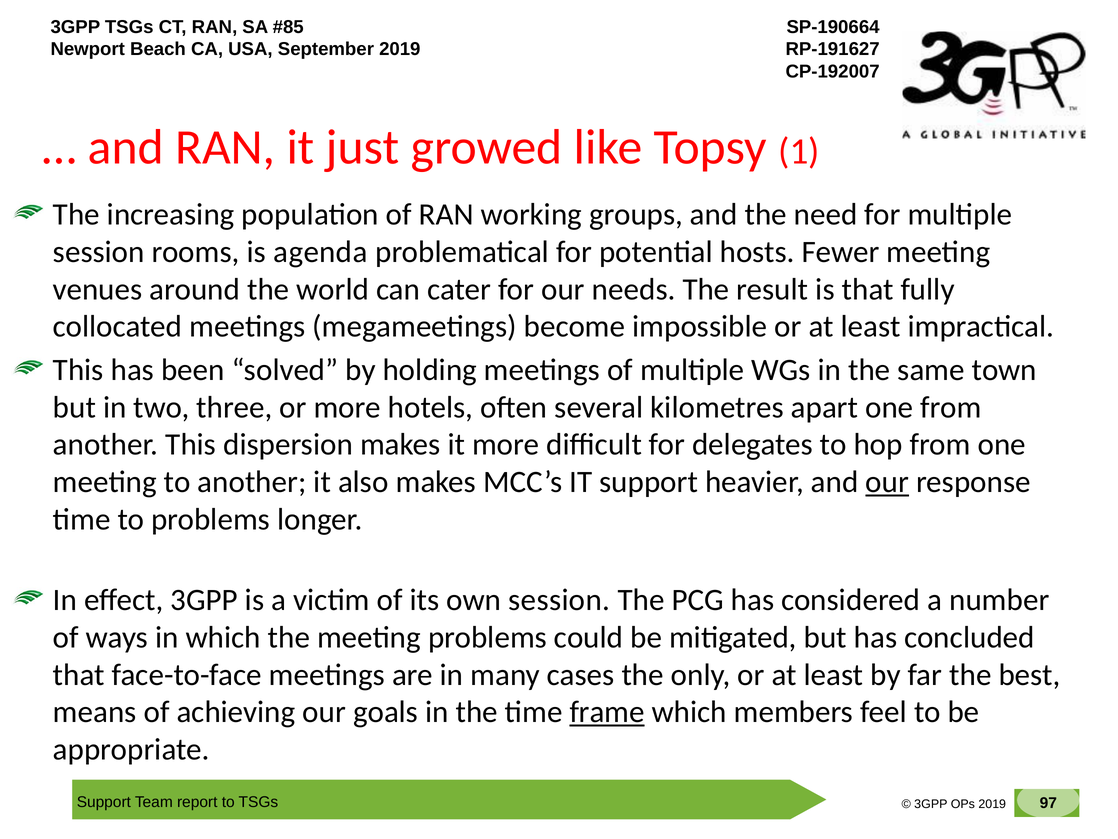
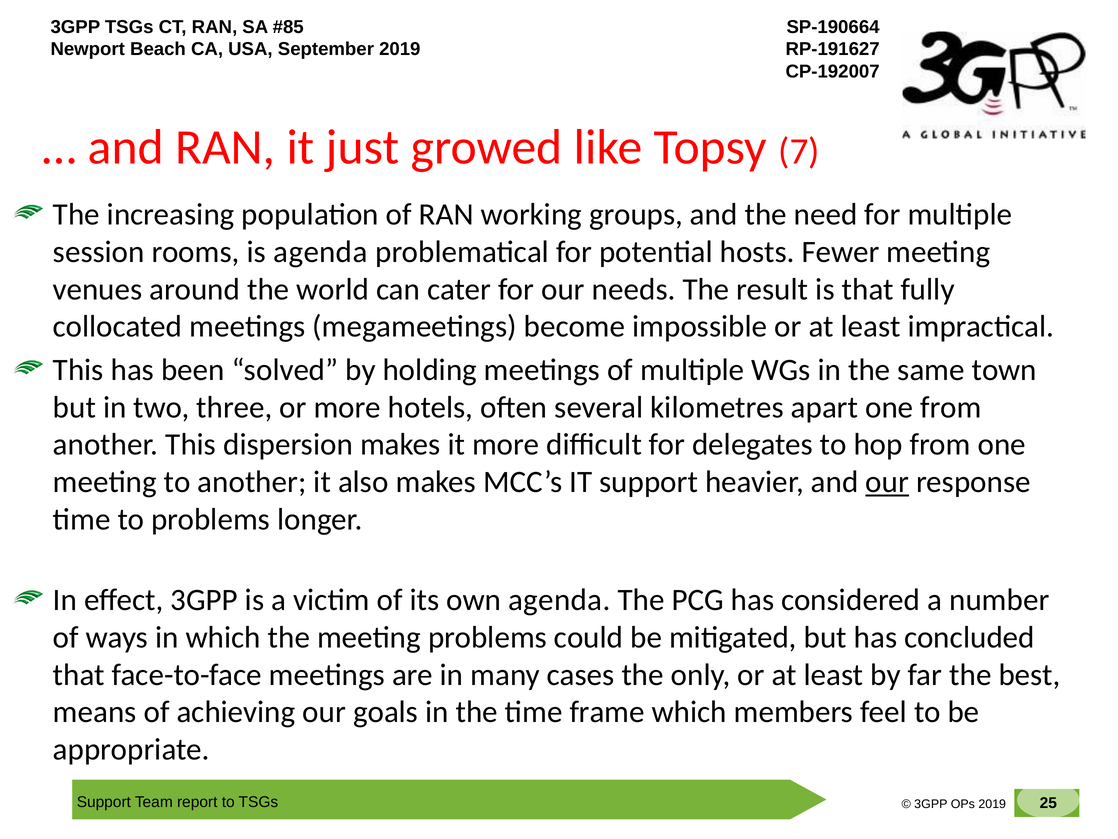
1: 1 -> 7 (799, 151)
own session: session -> agenda (559, 600)
frame underline: present -> none (607, 712)
97: 97 -> 25 (1048, 803)
